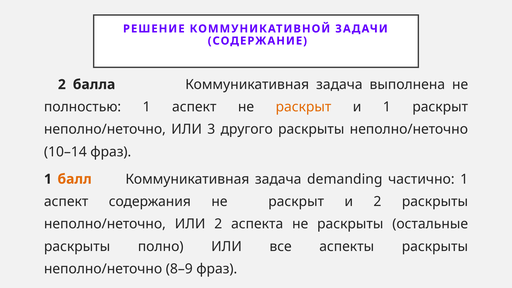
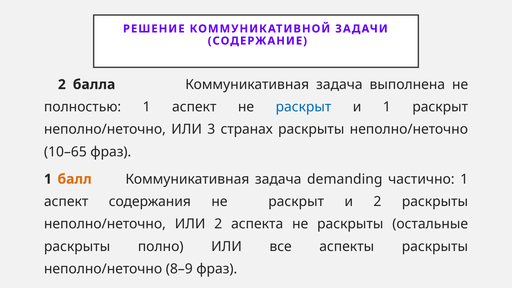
раскрыт colour: orange -> blue (303, 107)
другого: другого -> странах (247, 129)
10–14: 10–14 -> 10–65 (65, 152)
